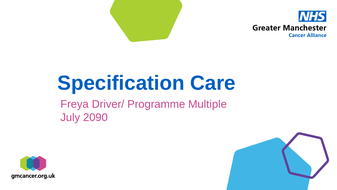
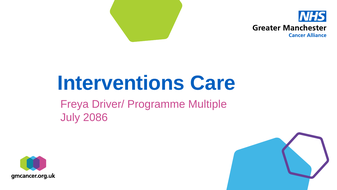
Specification: Specification -> Interventions (121, 83)
2090: 2090 -> 2086 (95, 117)
